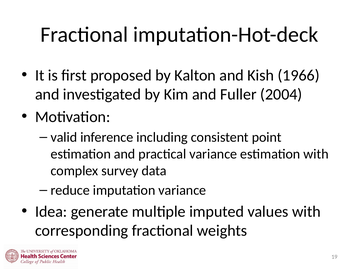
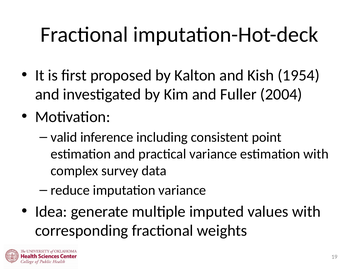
1966: 1966 -> 1954 (299, 75)
